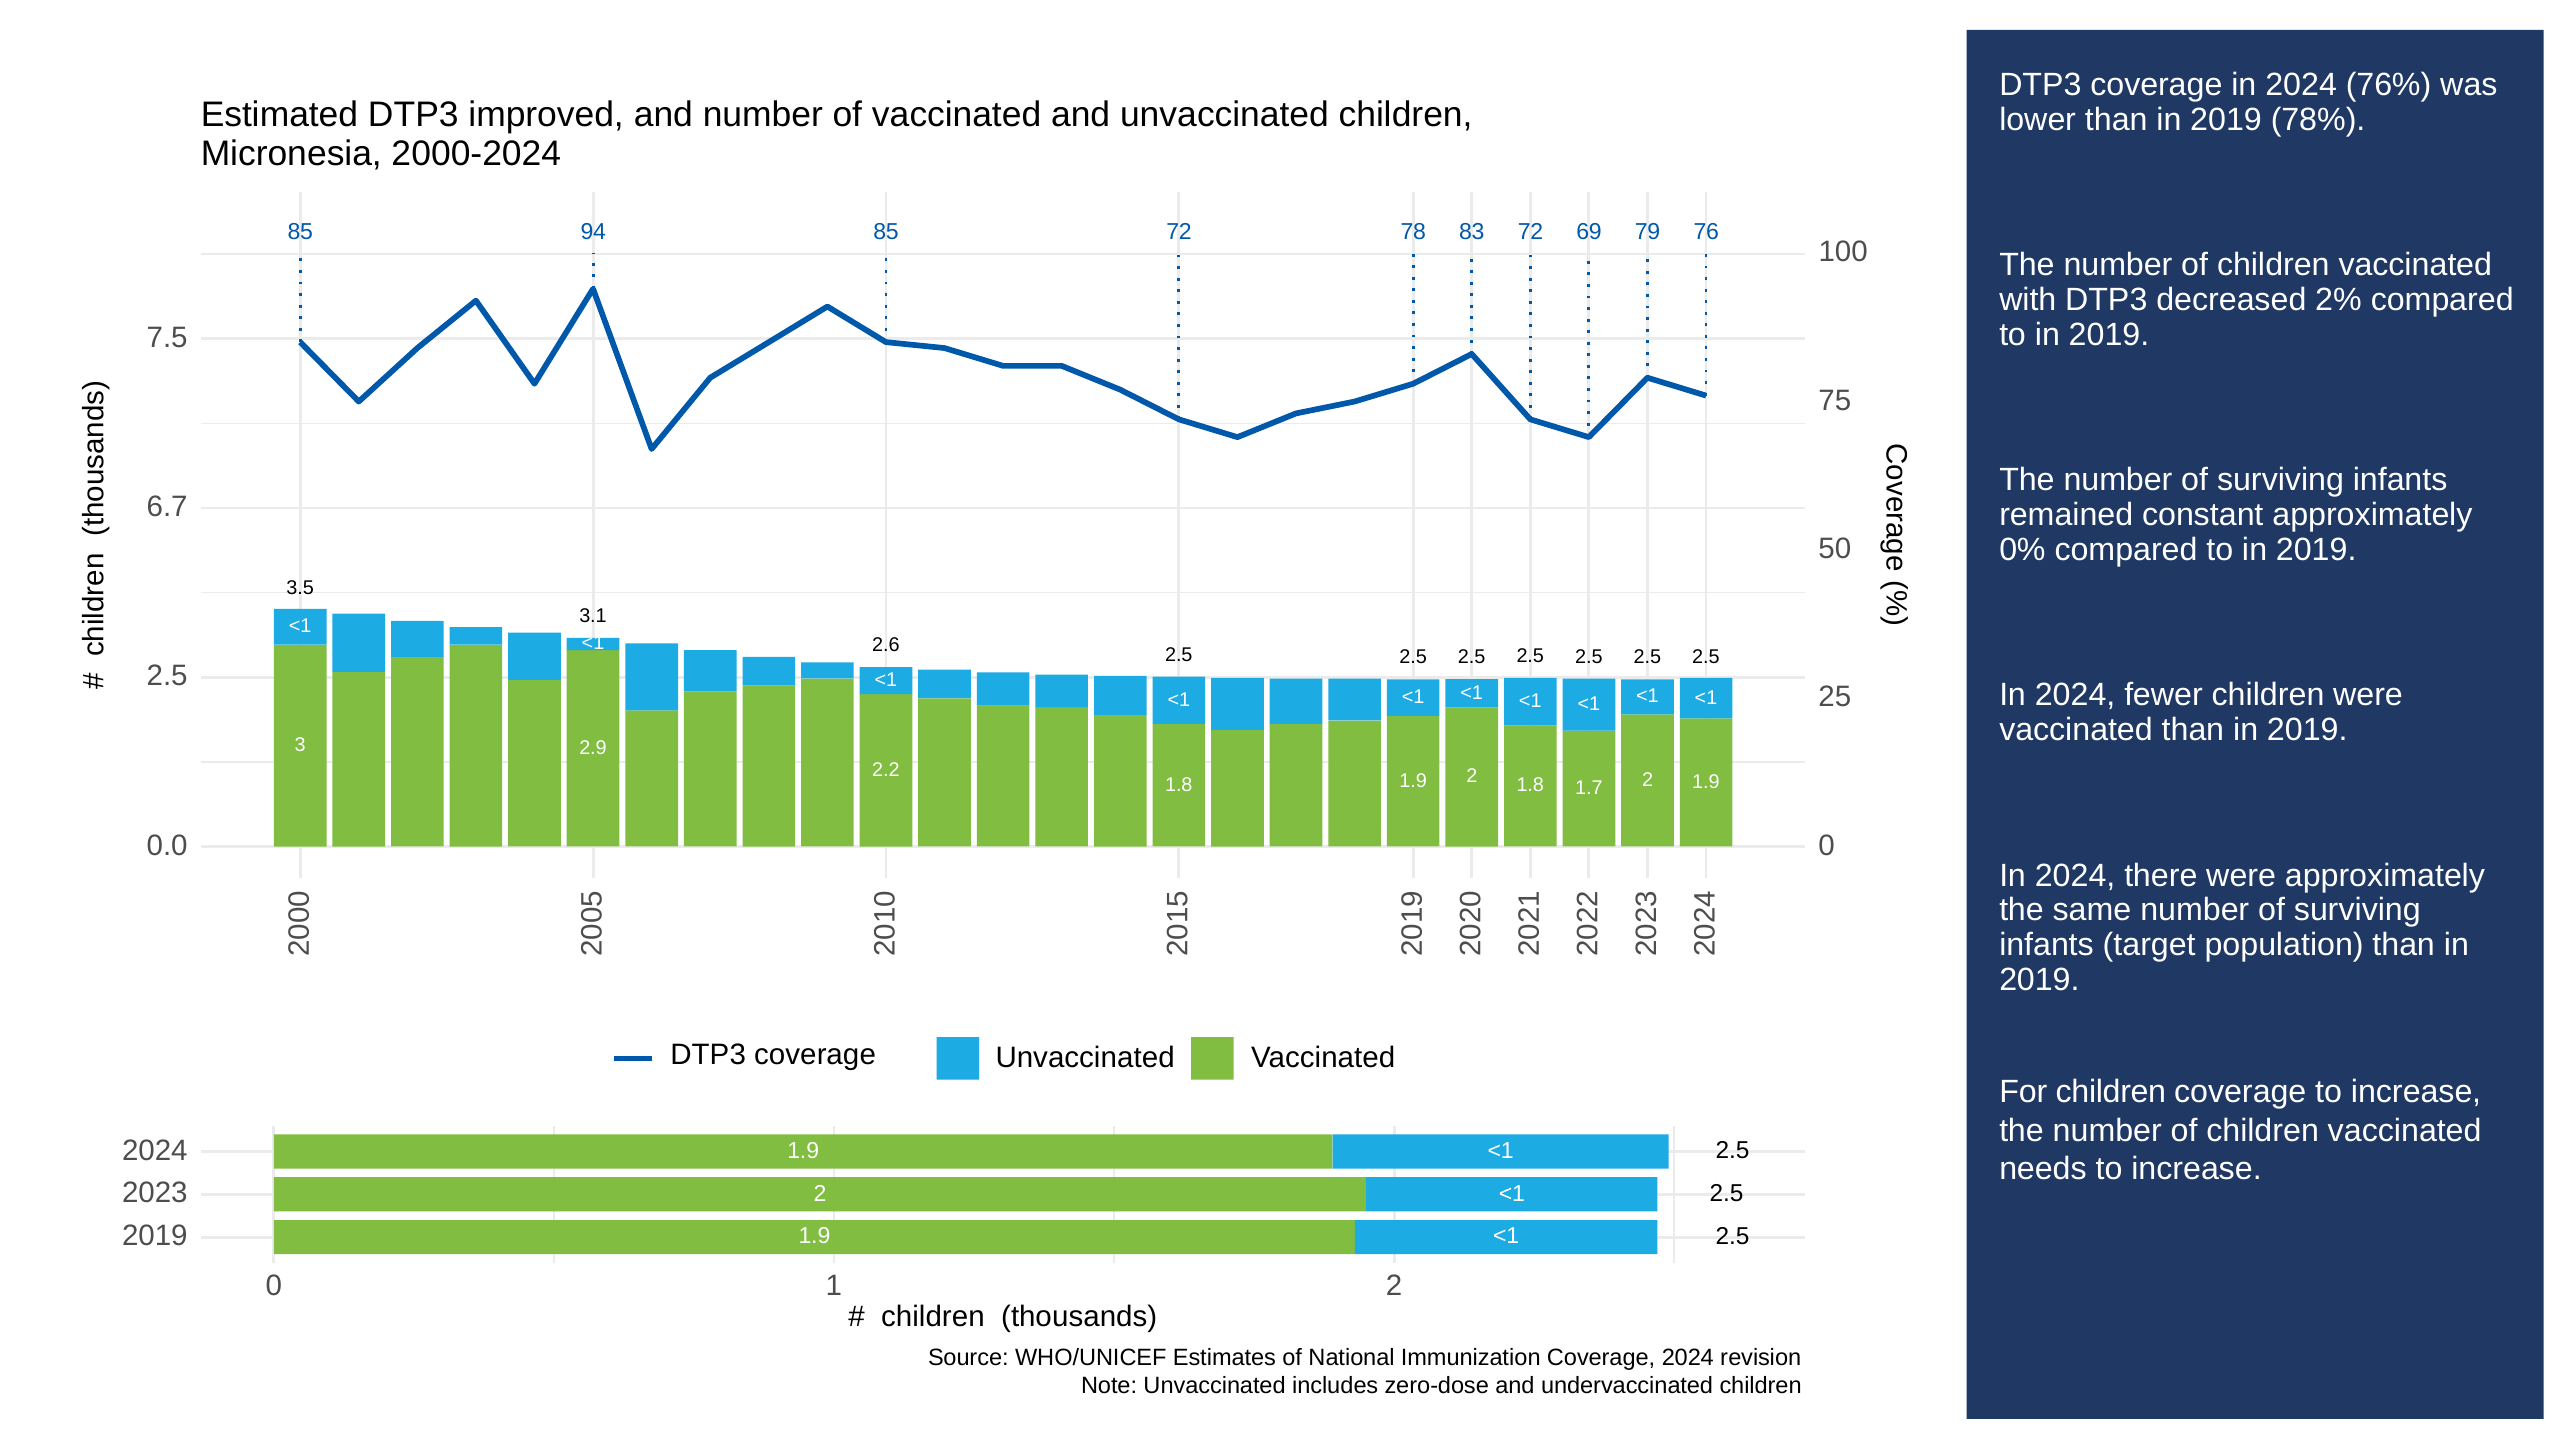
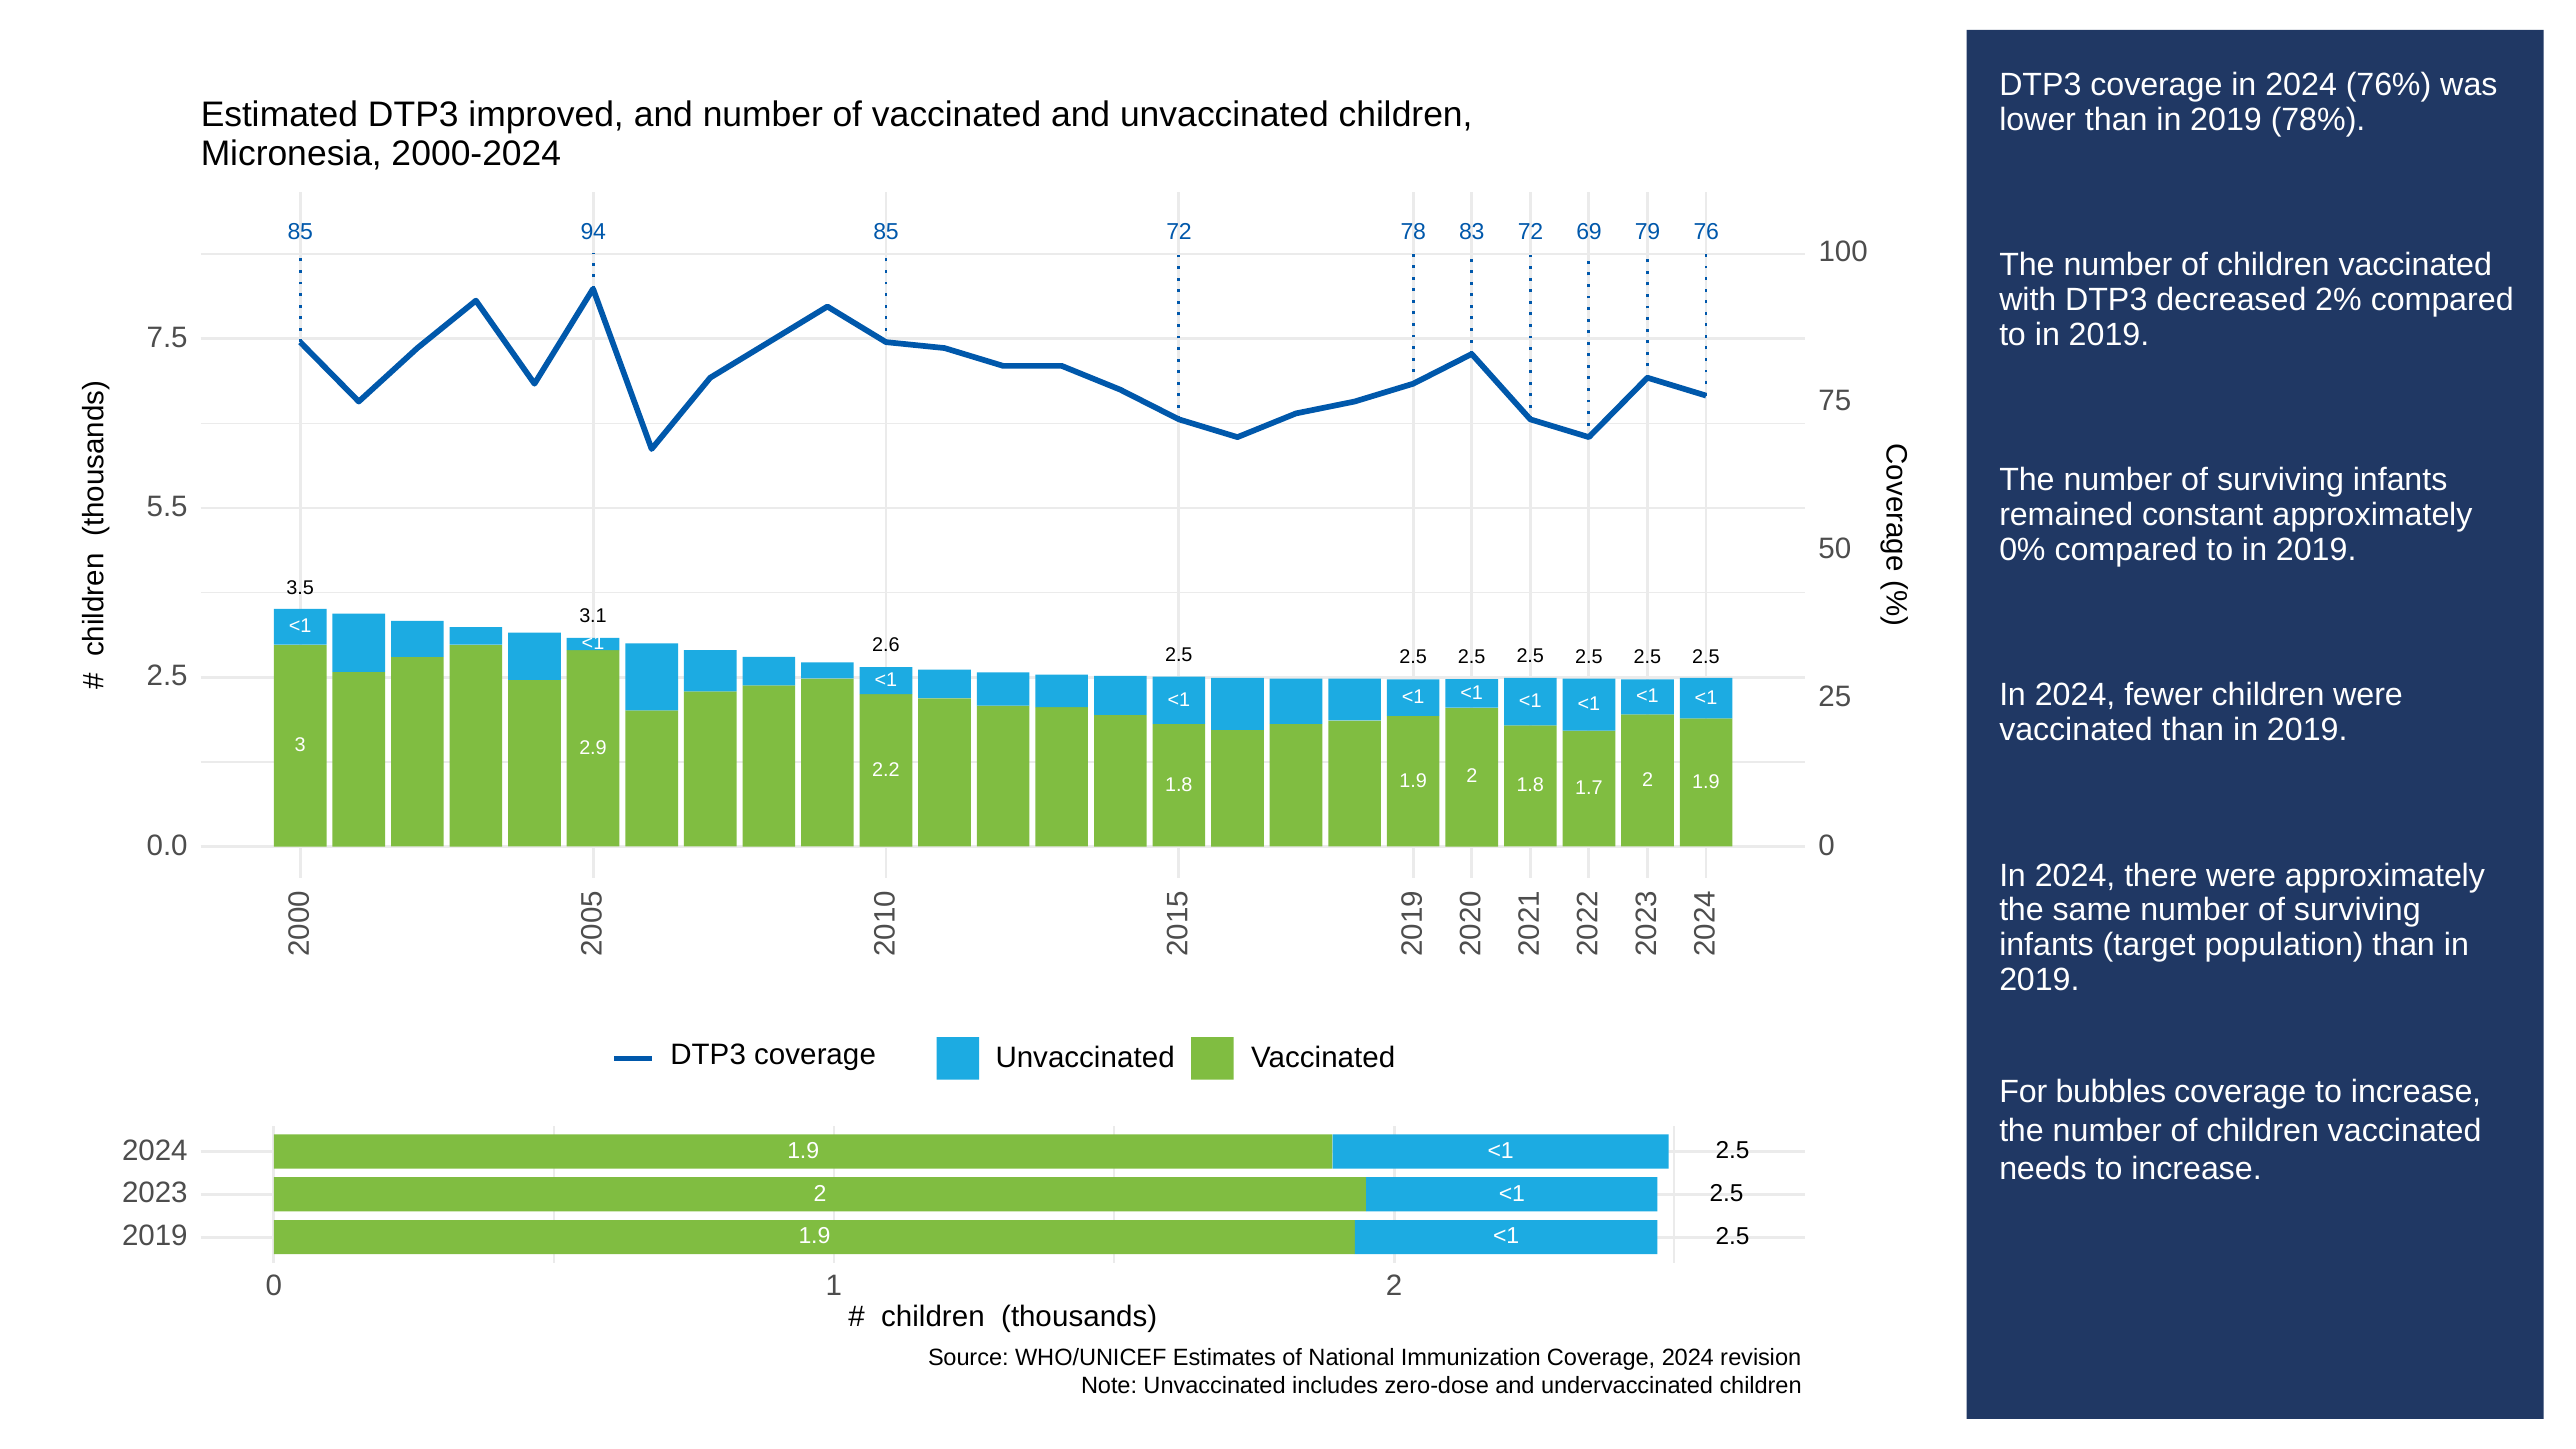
6.7: 6.7 -> 5.5 (167, 507)
For children: children -> bubbles (2111, 1092)
